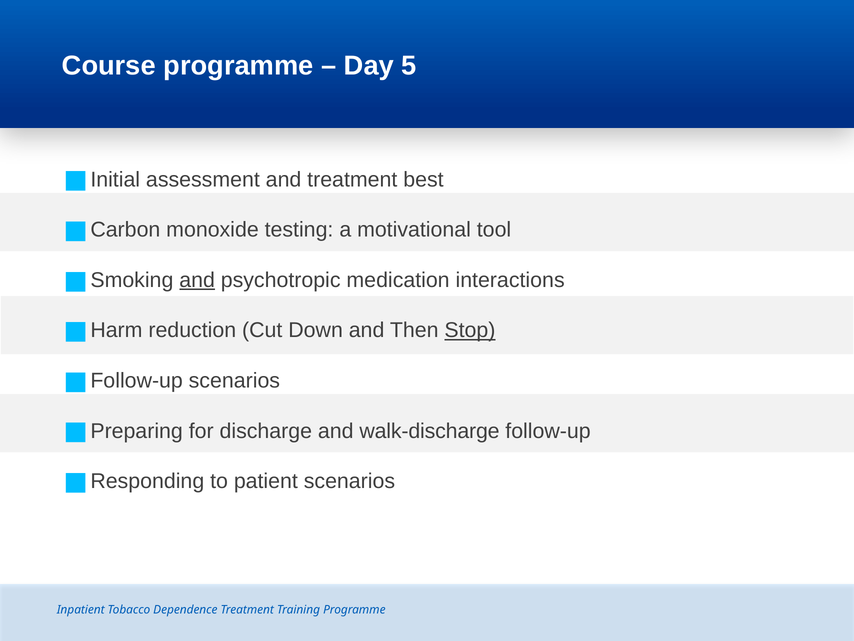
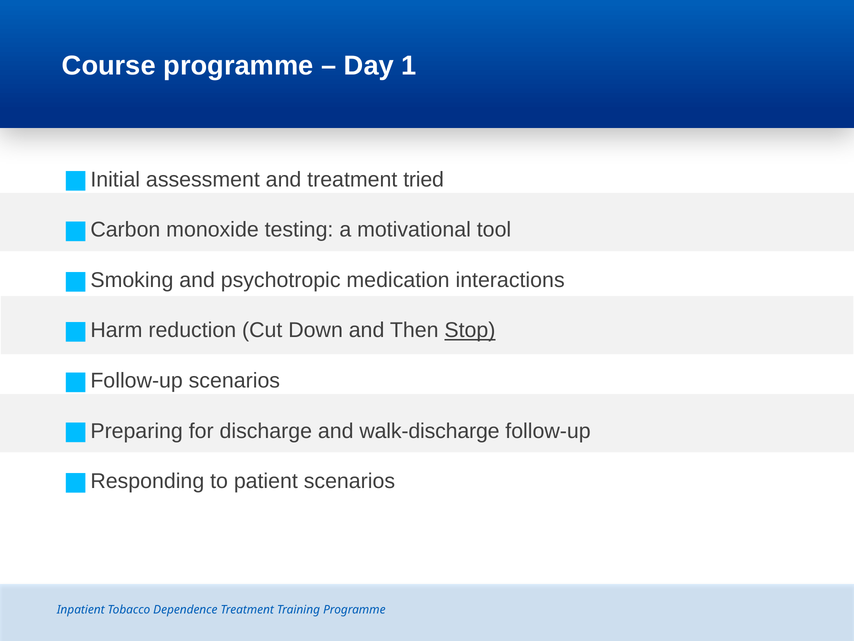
5: 5 -> 1 (409, 66)
best: best -> tried (424, 179)
and underline: present -> none (197, 280)
